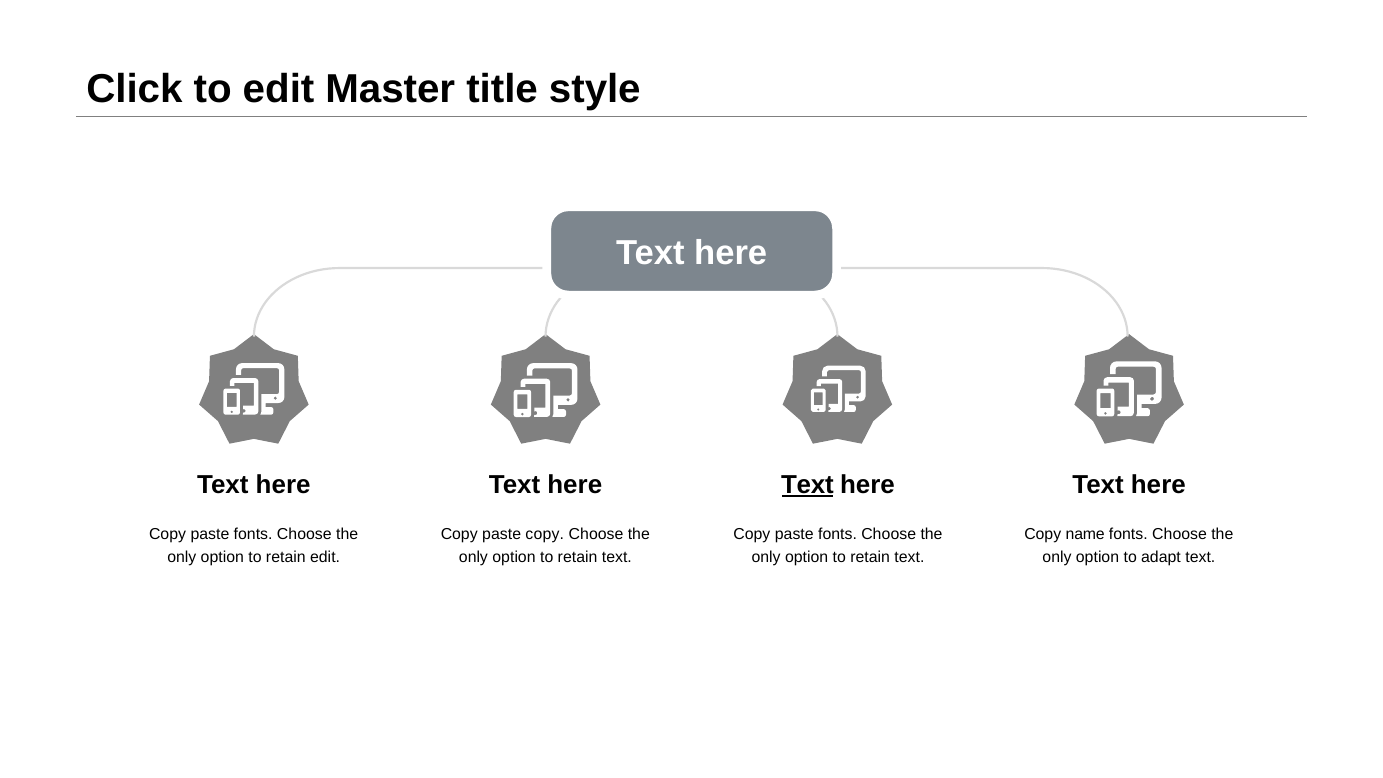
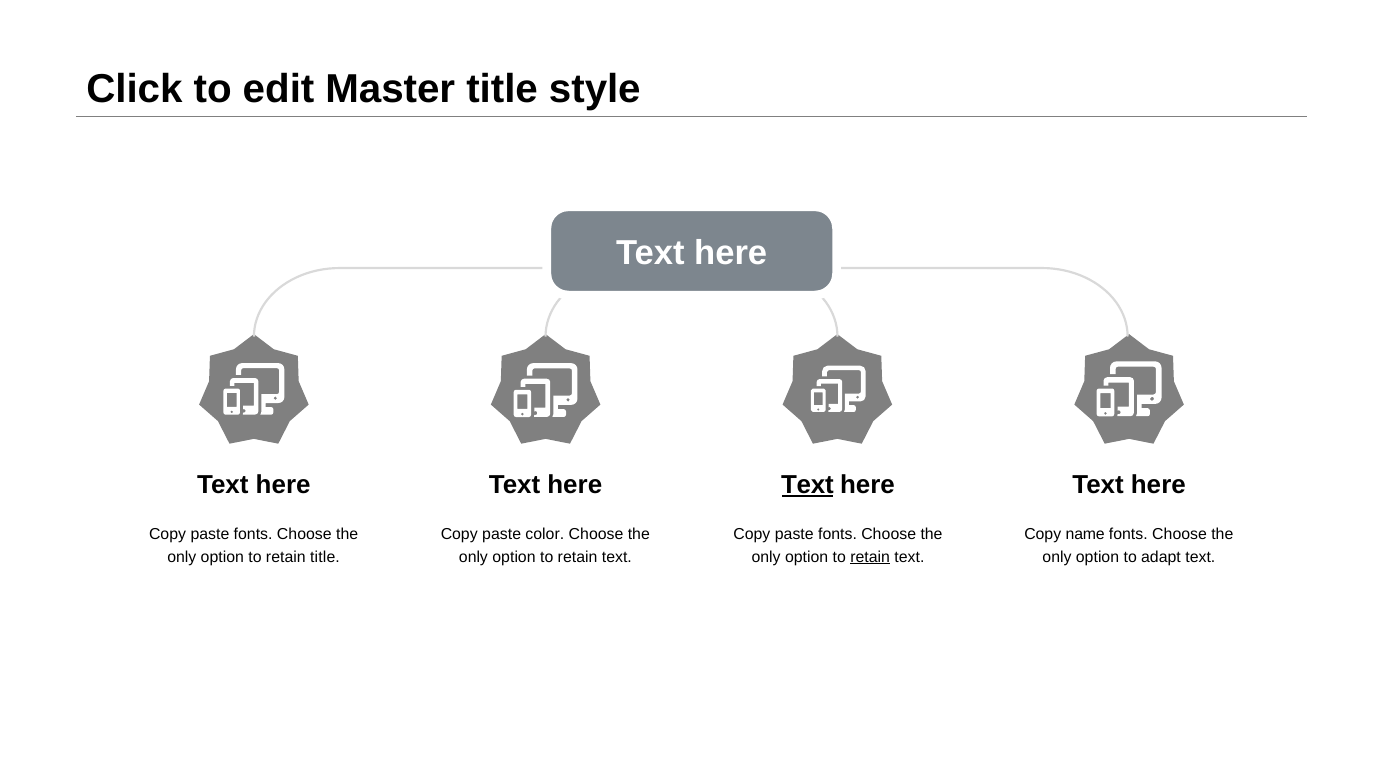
paste copy: copy -> color (545, 534)
retain edit: edit -> title (325, 557)
retain underline: none -> present (870, 557)
